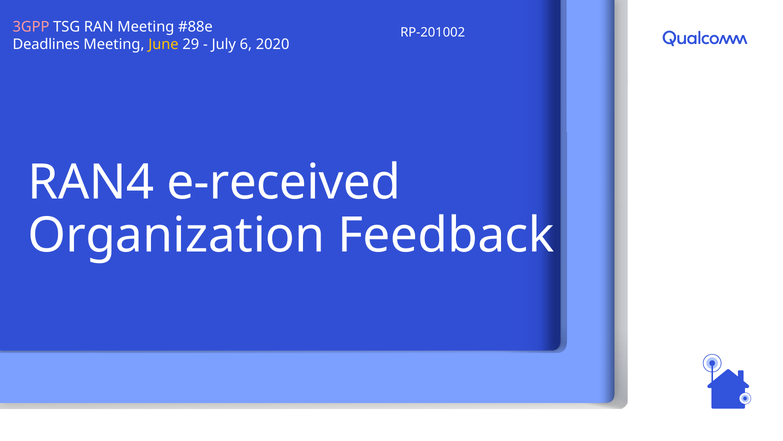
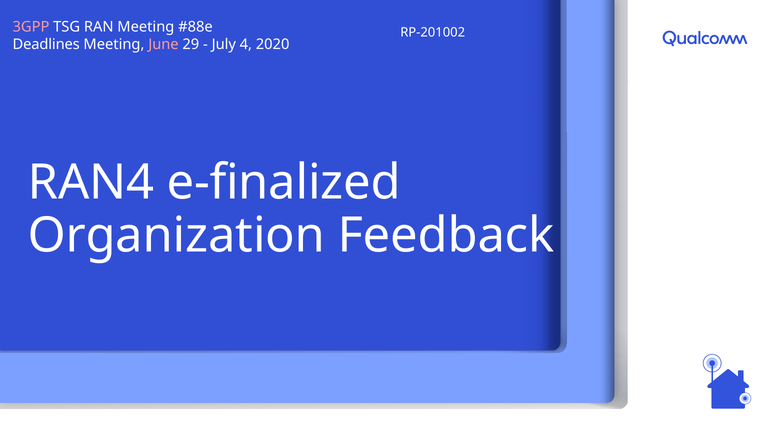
June colour: yellow -> pink (163, 44)
6: 6 -> 4 (246, 44)
e-received: e-received -> e-finalized (284, 182)
